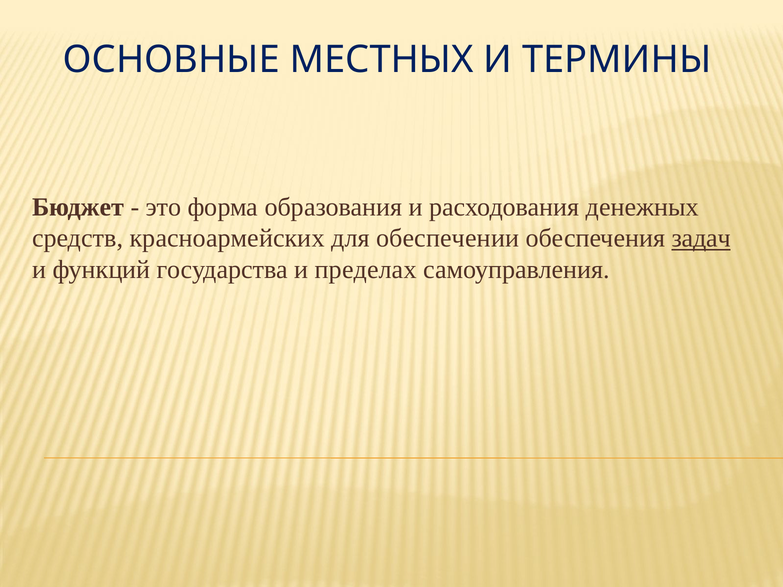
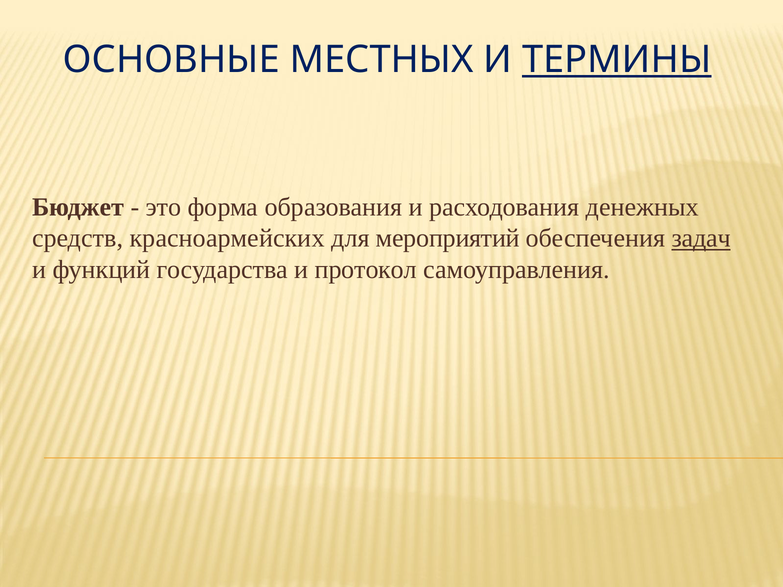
ТЕРМИНЫ underline: none -> present (617, 60)
обеспечении: обеспечении -> мероприятий (448, 238)
пределах: пределах -> протокол (366, 270)
